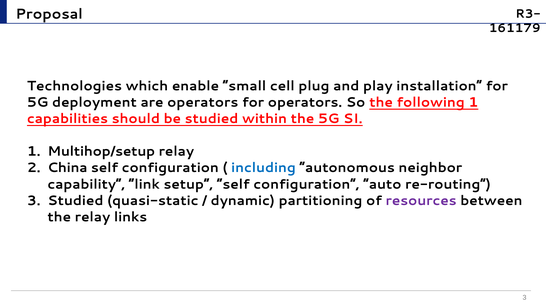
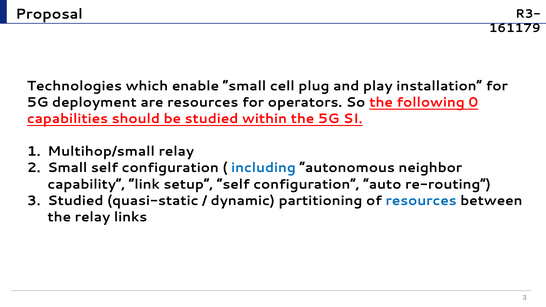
are operators: operators -> resources (203, 102)
following 1: 1 -> 0 (473, 102)
Multihop/setup: Multihop/setup -> Multihop/small (101, 152)
2 China: China -> Small (67, 168)
resources colour: purple -> blue (421, 201)
